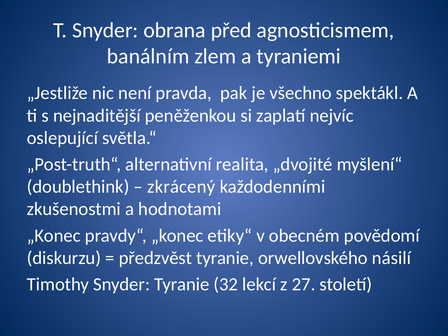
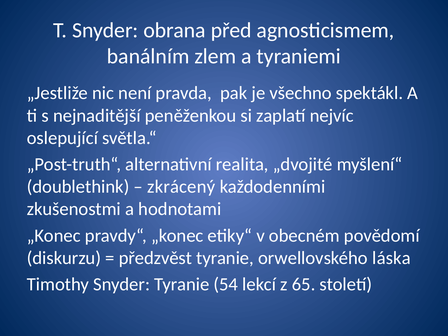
násilí: násilí -> láska (392, 258)
32: 32 -> 54 (226, 284)
27: 27 -> 65 (304, 284)
